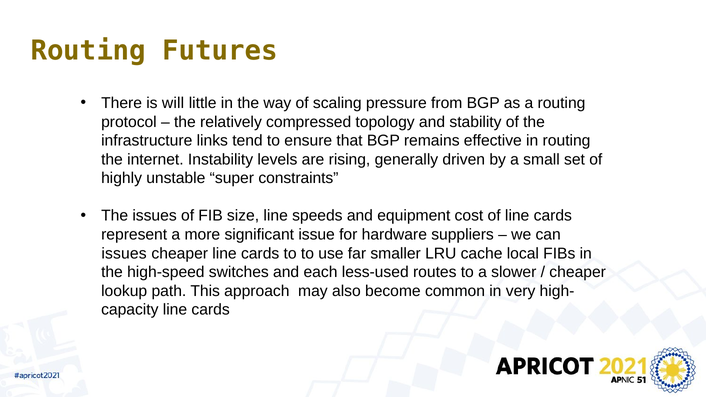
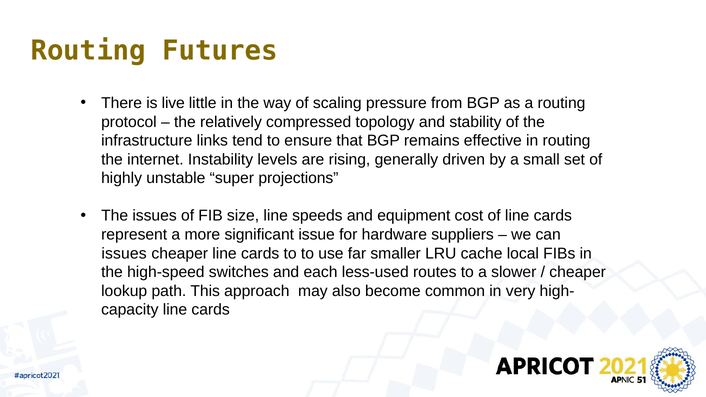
will: will -> live (173, 103)
constraints: constraints -> projections (298, 178)
